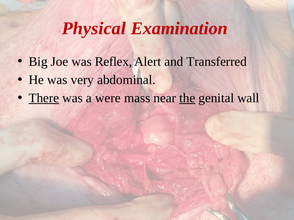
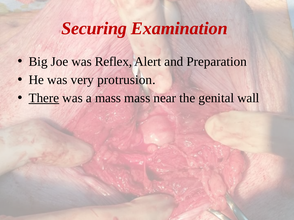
Physical: Physical -> Securing (94, 28)
Transferred: Transferred -> Preparation (217, 62)
abdominal: abdominal -> protrusion (126, 80)
a were: were -> mass (108, 98)
the underline: present -> none (187, 98)
